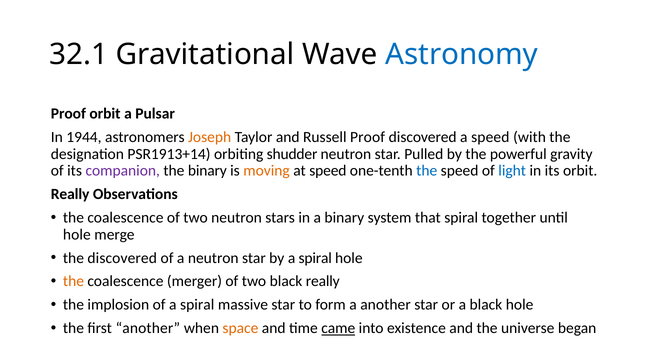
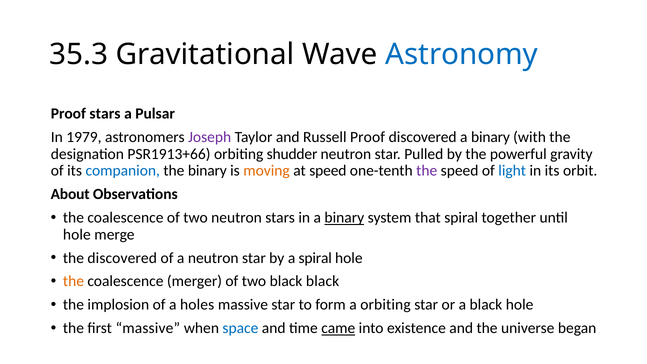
32.1: 32.1 -> 35.3 (79, 54)
Proof orbit: orbit -> stars (105, 114)
1944: 1944 -> 1979 (84, 137)
Joseph colour: orange -> purple (210, 137)
discovered a speed: speed -> binary (490, 137)
PSR1913+14: PSR1913+14 -> PSR1913+66 (169, 154)
companion colour: purple -> blue (123, 171)
the colour: blue -> purple (427, 171)
Really: Really -> About (70, 194)
binary underline: none -> present (344, 218)
black really: really -> black (323, 281)
of a spiral: spiral -> holes (197, 305)
a another: another -> orbiting (385, 305)
first another: another -> massive (148, 328)
space colour: orange -> blue (240, 328)
